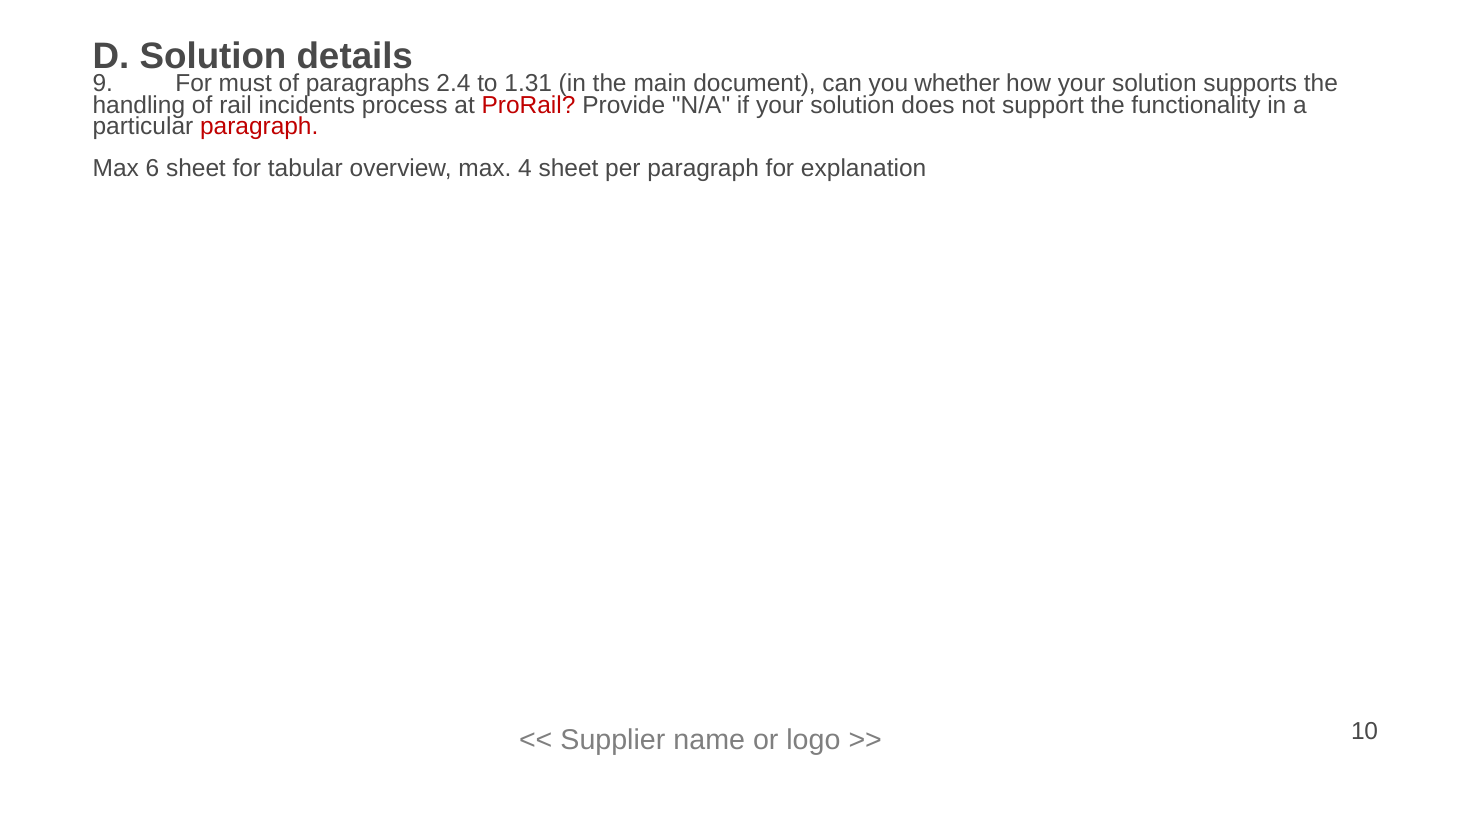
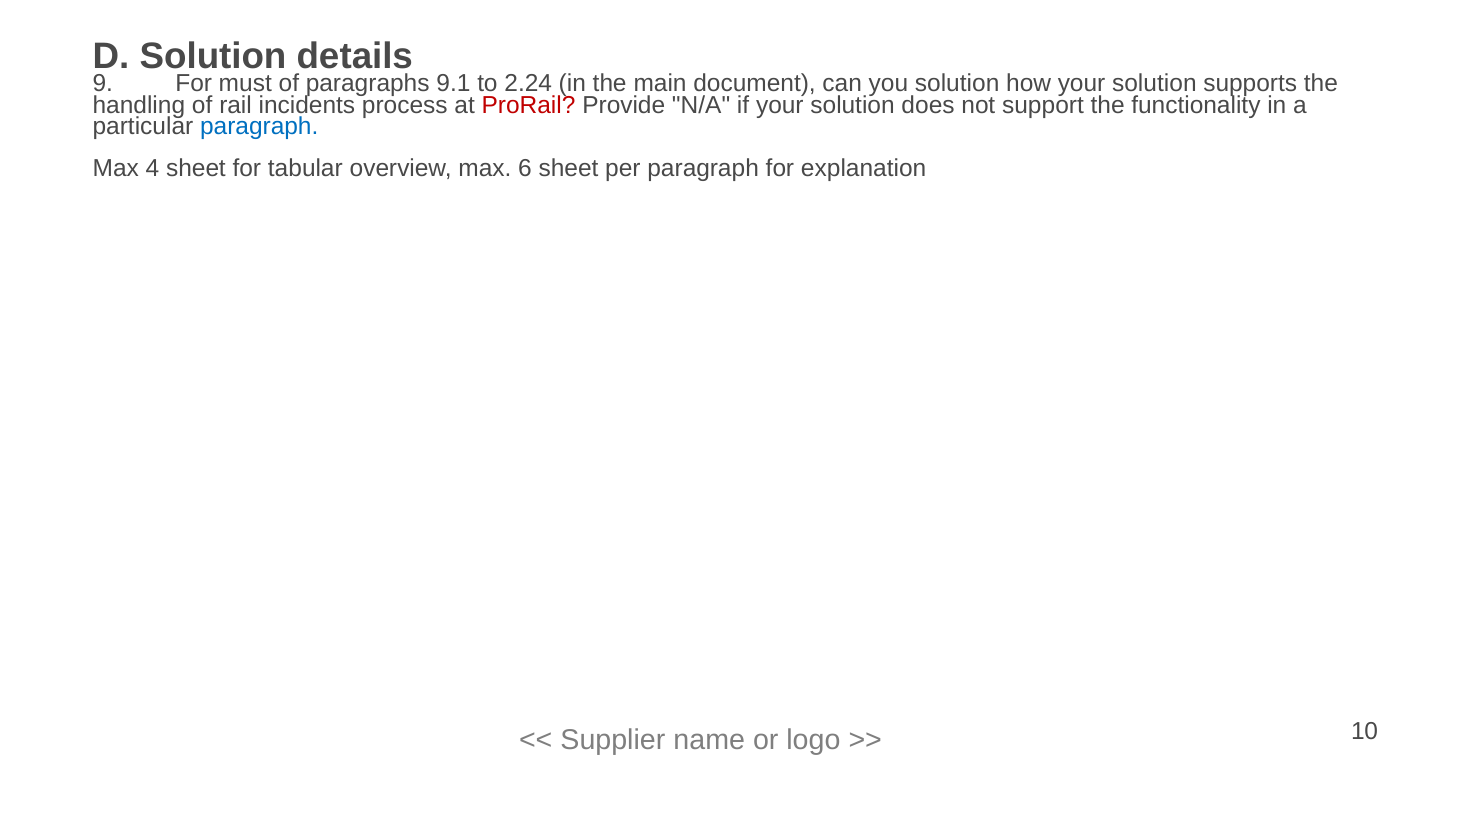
2.4: 2.4 -> 9.1 (453, 84)
1.31: 1.31 -> 2.24 (528, 84)
you whether: whether -> solution (957, 84)
paragraph colour: red -> blue (259, 126)
6: 6 -> 4 (152, 168)
4: 4 -> 6 (525, 168)
